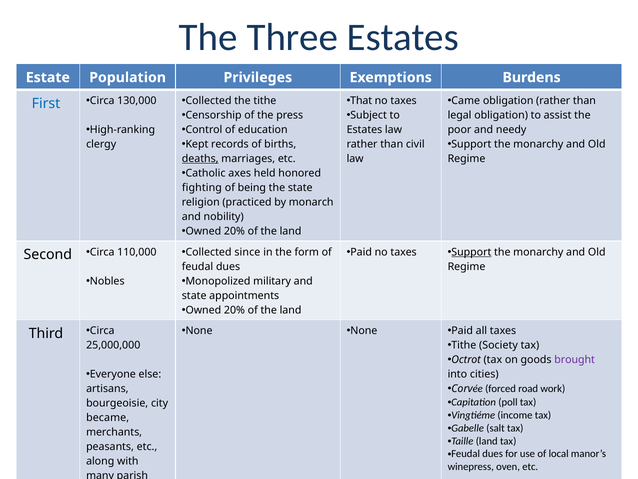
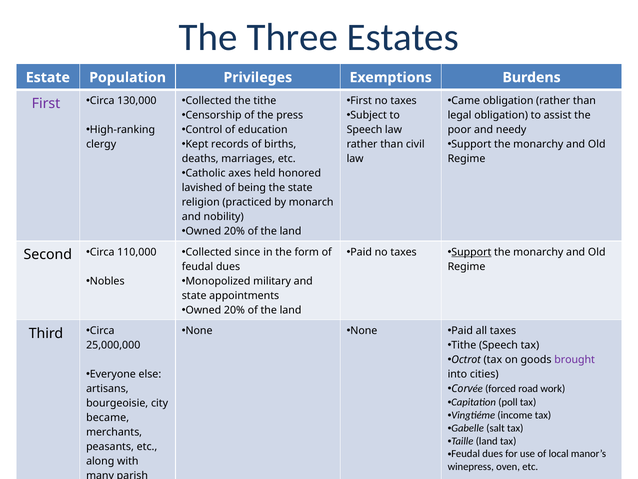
That: That -> First (361, 101)
First colour: blue -> purple (46, 103)
Estates: Estates -> Speech (364, 130)
deaths underline: present -> none (200, 159)
fighting: fighting -> lavished (202, 188)
Tithe Society: Society -> Speech (498, 345)
